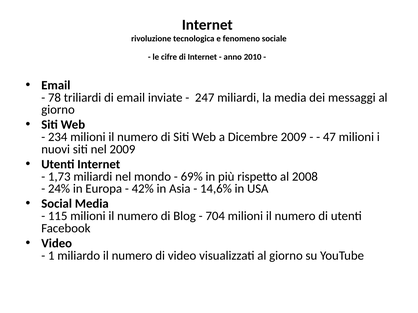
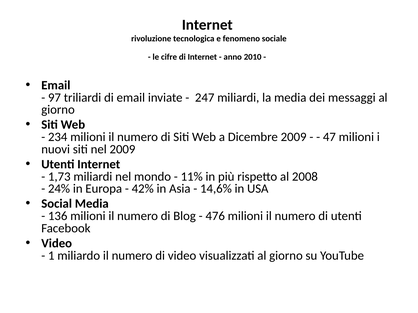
78: 78 -> 97 (54, 98)
69%: 69% -> 11% (192, 177)
115: 115 -> 136 (58, 216)
704: 704 -> 476 (215, 216)
